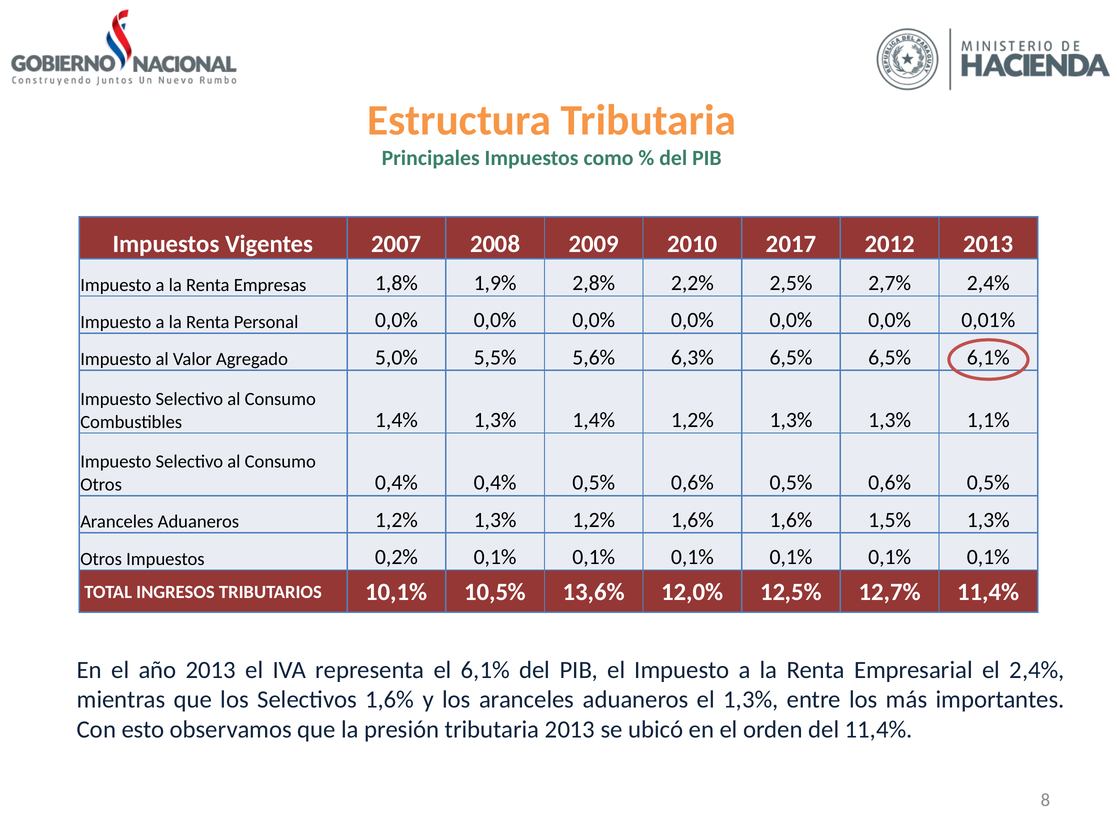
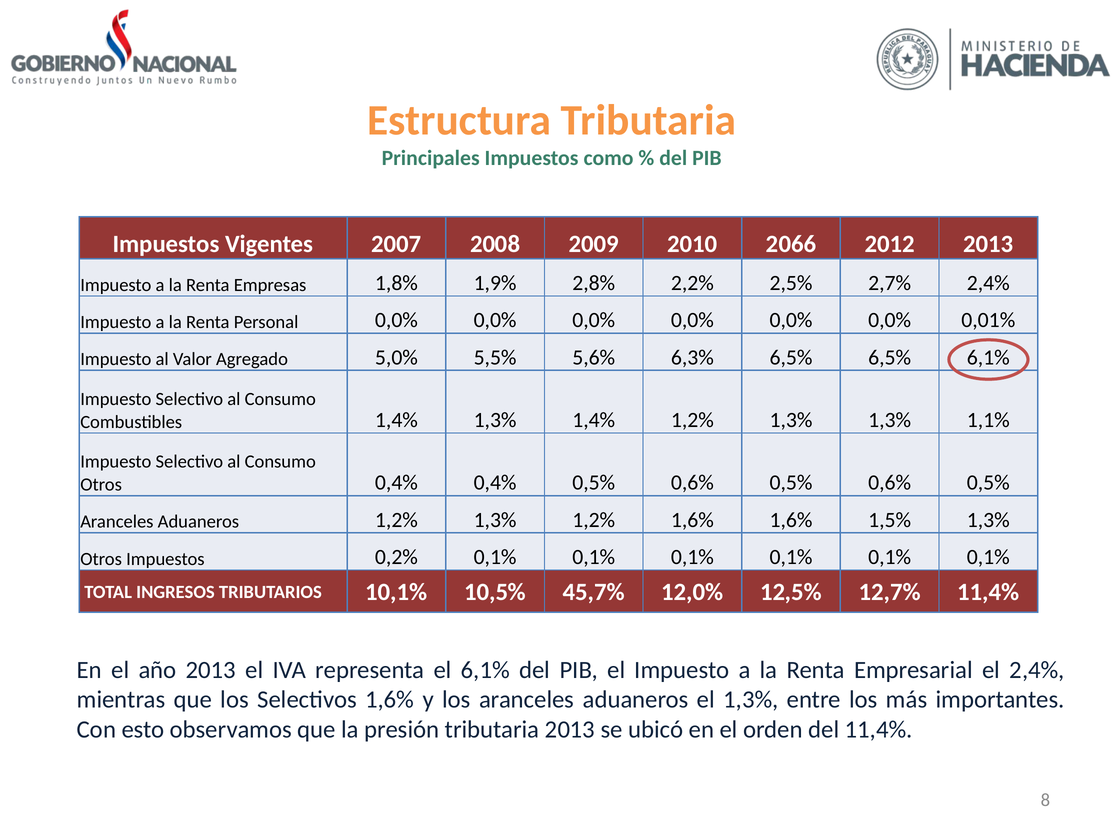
2017: 2017 -> 2066 (791, 244)
13,6%: 13,6% -> 45,7% (594, 592)
